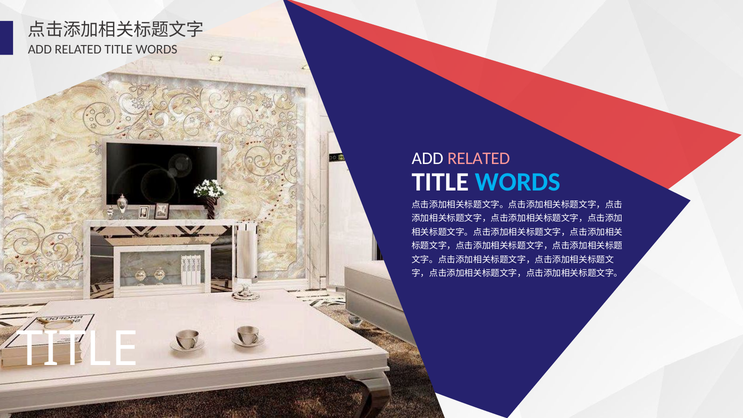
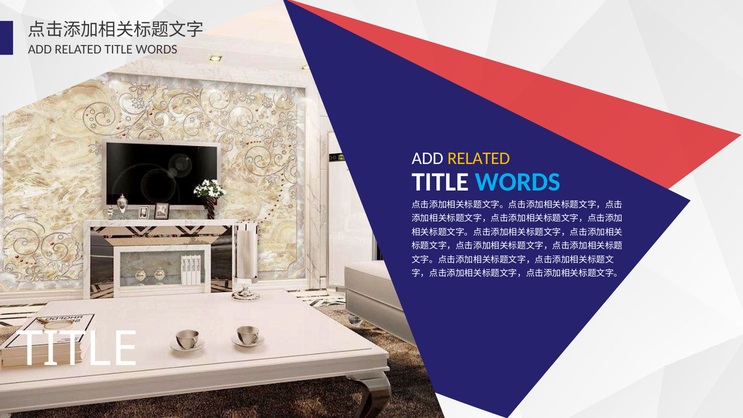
RELATED colour: pink -> yellow (479, 159)
